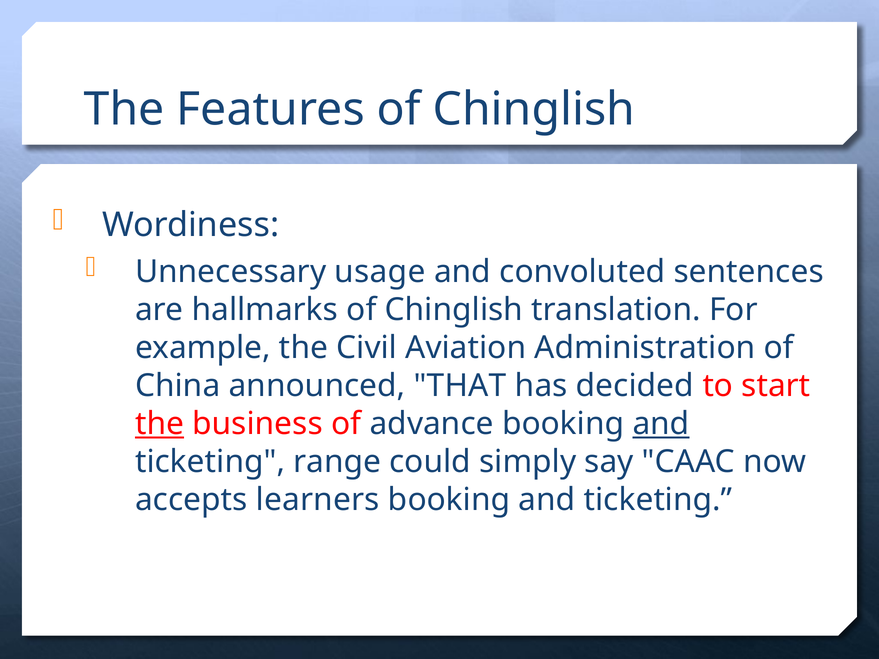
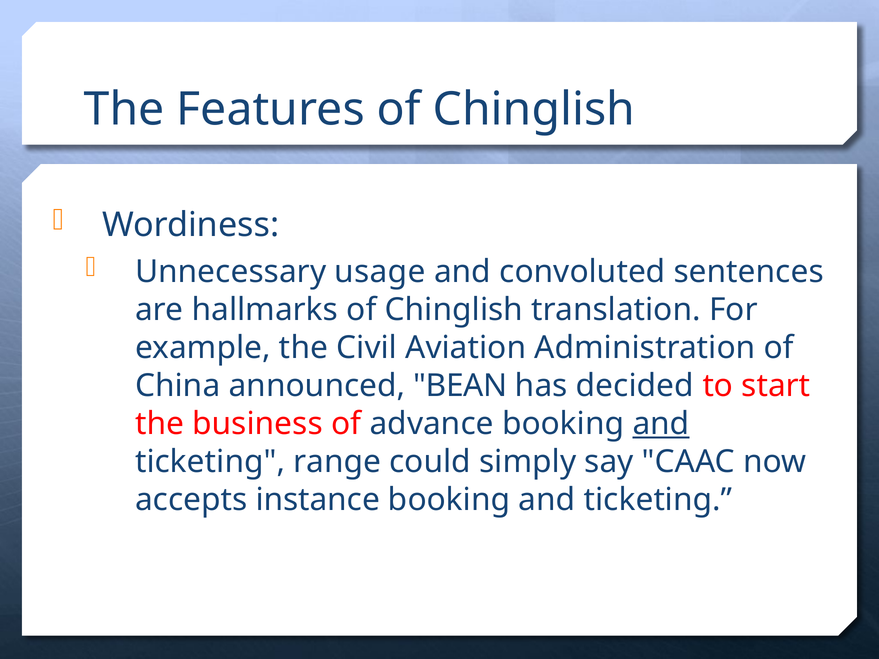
THAT: THAT -> BEAN (460, 386)
the underline: present -> none (160, 424)
learners: learners -> instance (318, 500)
